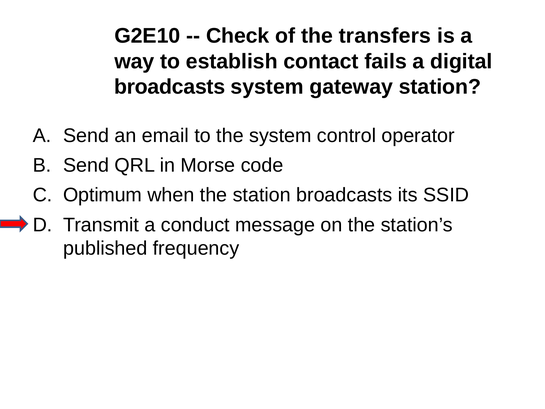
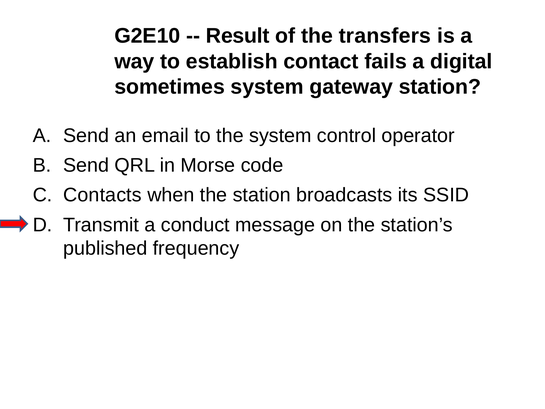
Check: Check -> Result (238, 36)
broadcasts: broadcasts -> sometimes (170, 87)
Optimum: Optimum -> Contacts (102, 195)
